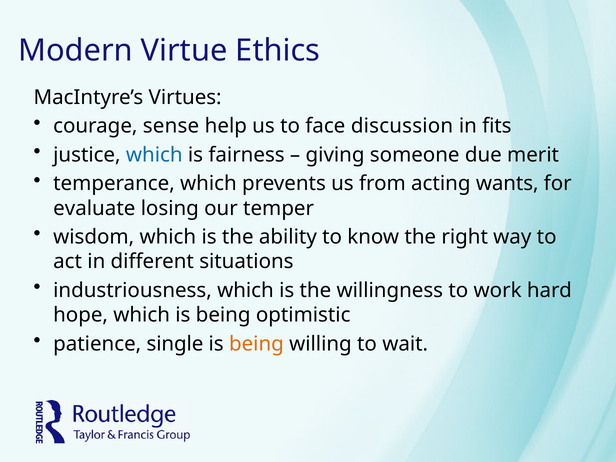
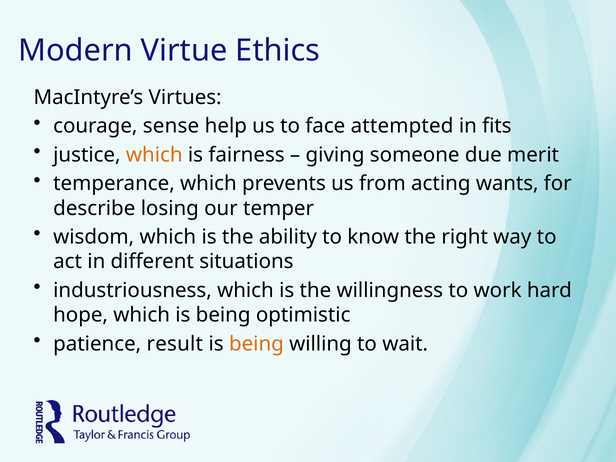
discussion: discussion -> attempted (402, 126)
which colour: blue -> orange (154, 155)
evaluate: evaluate -> describe (94, 208)
single: single -> result (175, 344)
